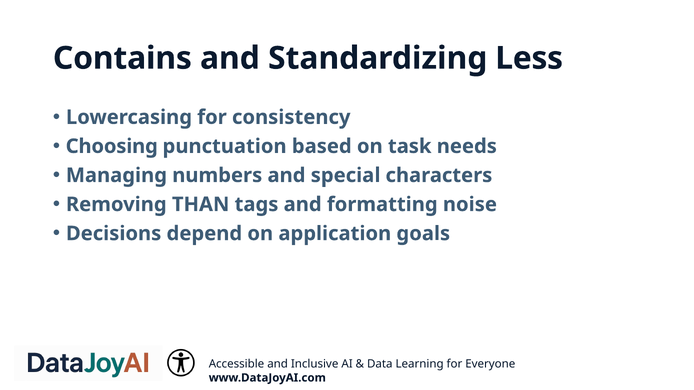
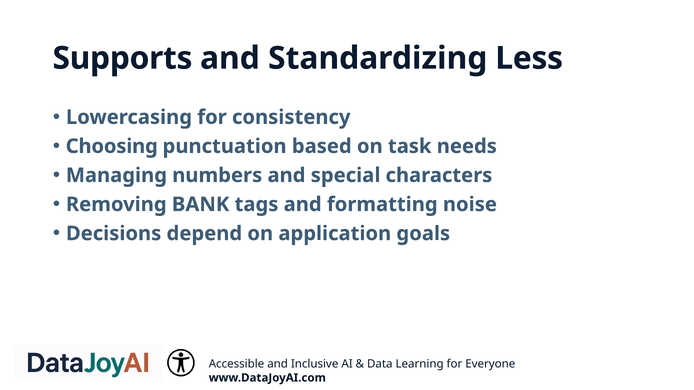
Contains: Contains -> Supports (122, 58)
THAN: THAN -> BANK (201, 205)
